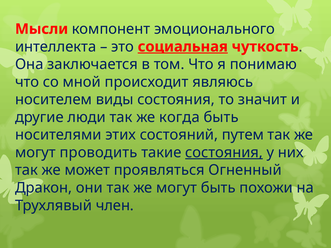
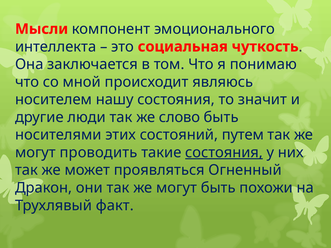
социальная underline: present -> none (183, 47)
виды: виды -> нашу (115, 100)
когда: когда -> слово (180, 117)
член: член -> факт (115, 206)
